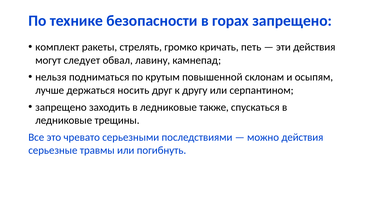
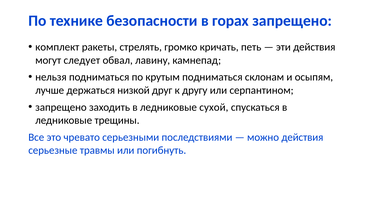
крутым повышенной: повышенной -> подниматься (212, 77)
носить: носить -> низкой (134, 90)
также: также -> сухой (214, 107)
